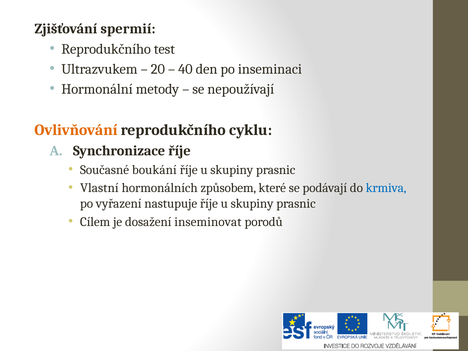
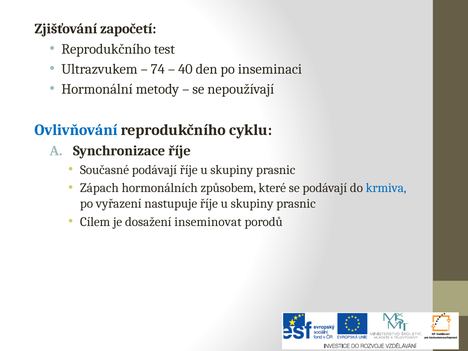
spermií: spermií -> započetí (128, 29)
20: 20 -> 74 (158, 69)
Ovlivňování colour: orange -> blue (76, 130)
Současné boukání: boukání -> podávají (154, 170)
Vlastní: Vlastní -> Zápach (99, 188)
